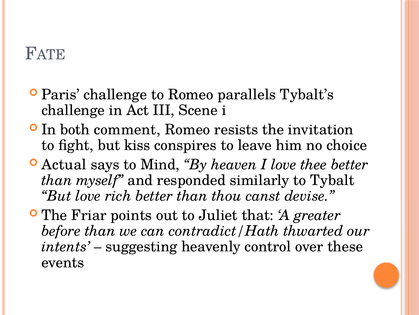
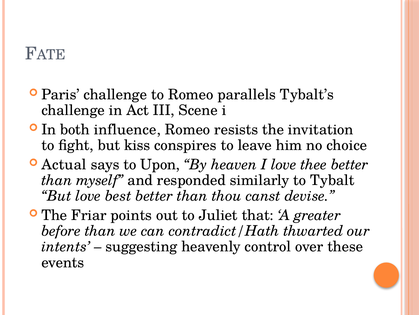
comment: comment -> influence (127, 129)
Mind: Mind -> Upon (160, 164)
rich: rich -> best (118, 196)
